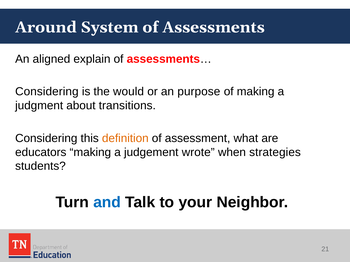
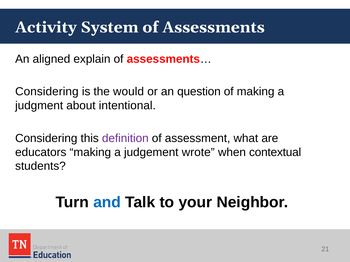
Around: Around -> Activity (46, 27)
purpose: purpose -> question (199, 92)
transitions: transitions -> intentional (127, 106)
definition colour: orange -> purple (125, 138)
strategies: strategies -> contextual (275, 152)
